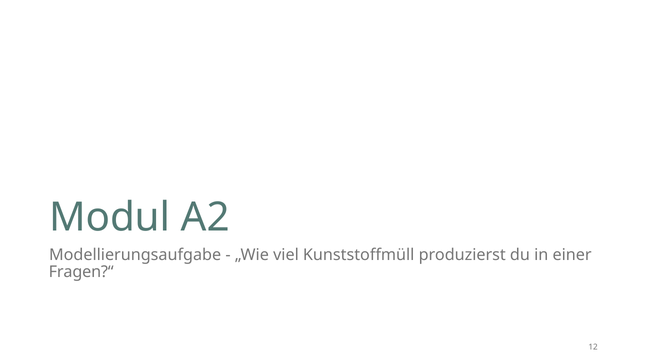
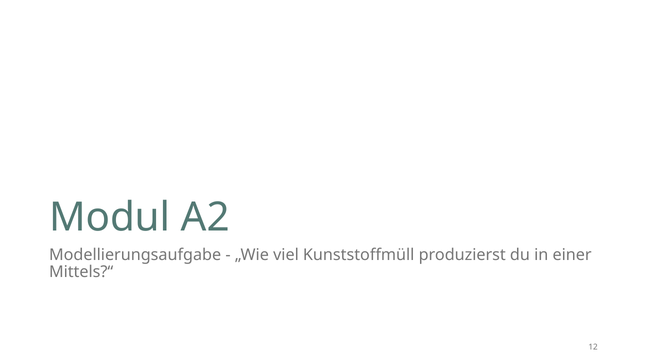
Fragen?“: Fragen?“ -> Mittels?“ (81, 272)
